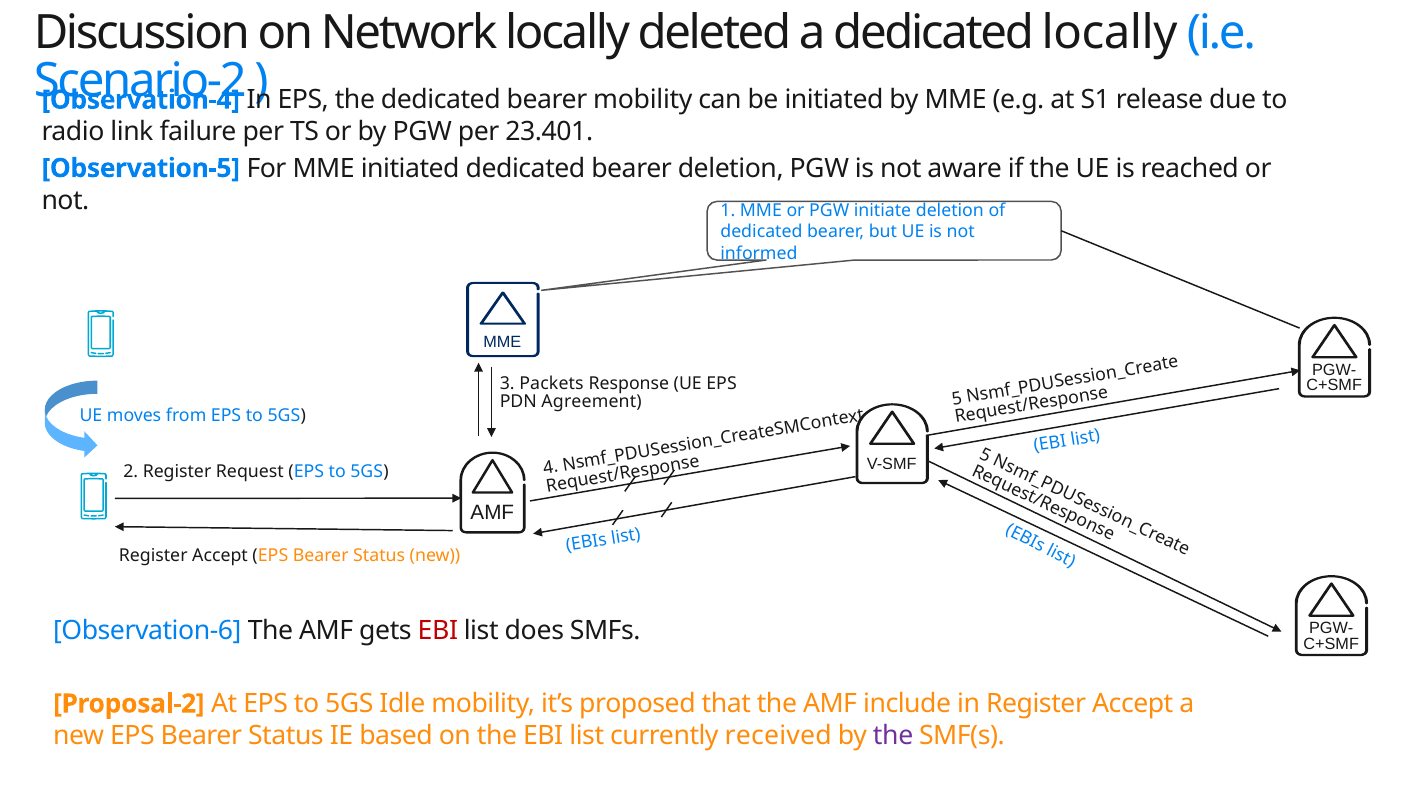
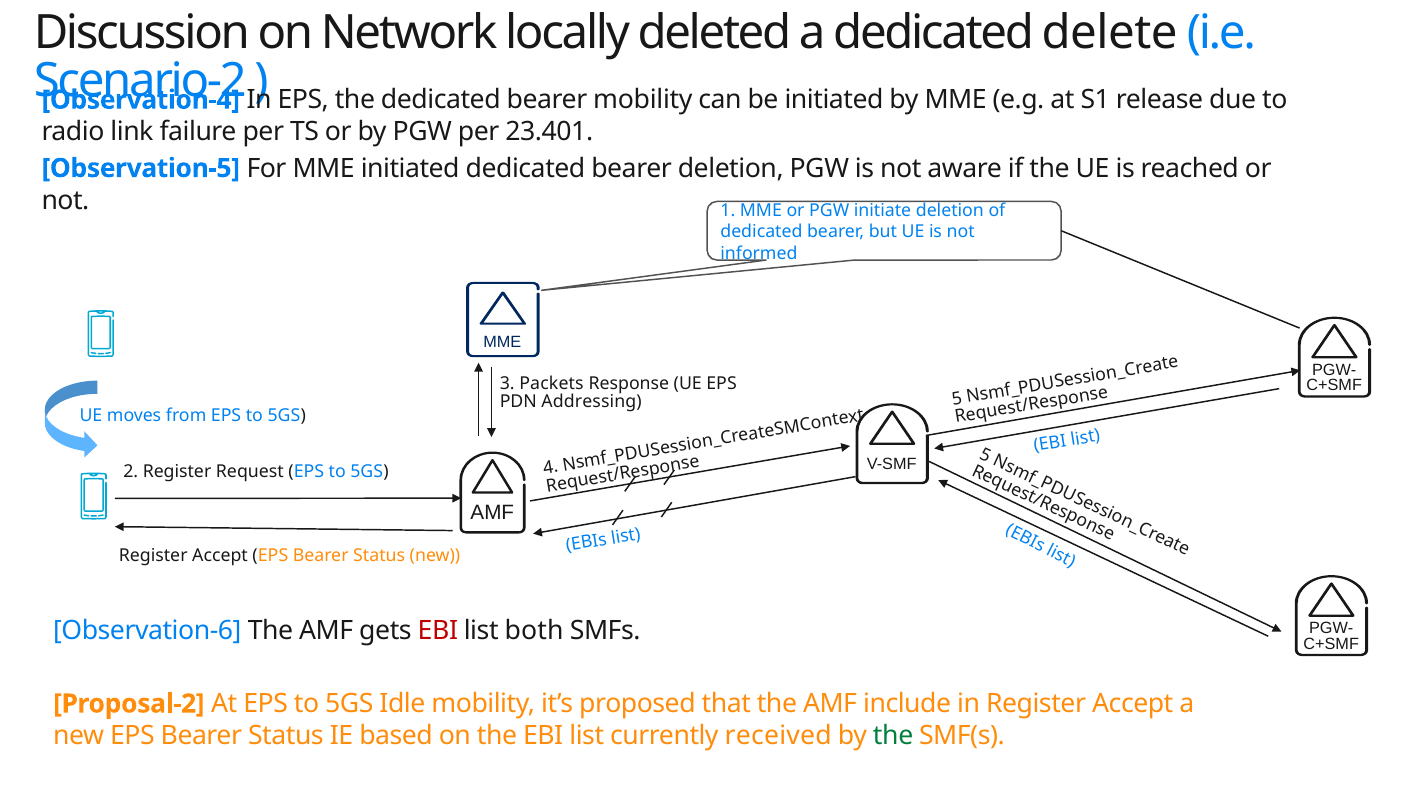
dedicated locally: locally -> delete (1110, 32)
Agreement: Agreement -> Addressing (592, 401)
does: does -> both (534, 631)
the colour: purple -> green (893, 735)
